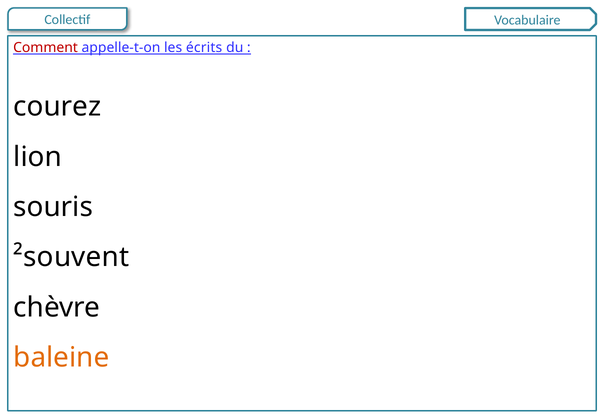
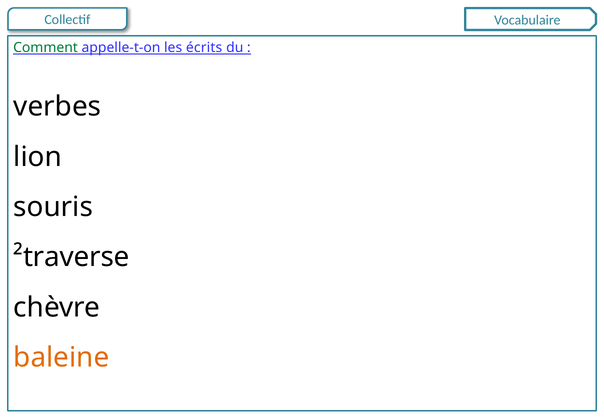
Comment colour: red -> green (46, 48)
courez: courez -> verbes (57, 107)
²souvent: ²souvent -> ²traverse (72, 257)
